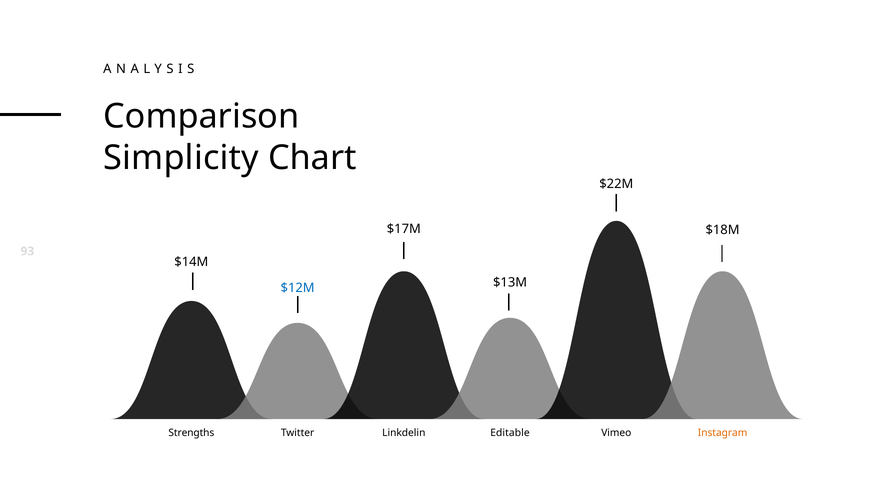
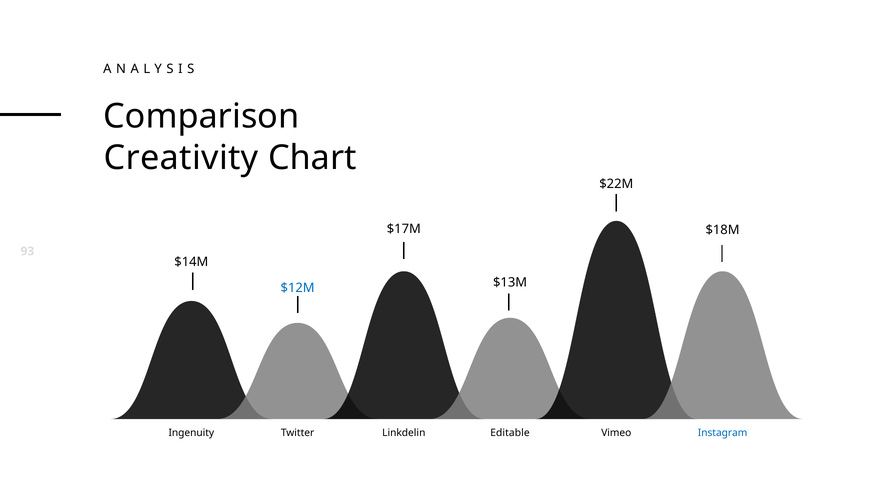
Simplicity: Simplicity -> Creativity (181, 158)
Strengths: Strengths -> Ingenuity (191, 433)
Instagram colour: orange -> blue (723, 433)
